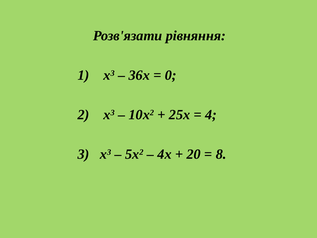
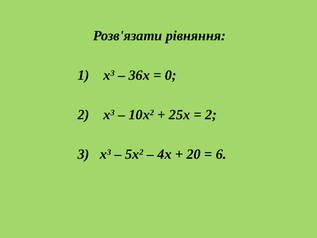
4: 4 -> 2 (211, 115)
8: 8 -> 6 (221, 154)
